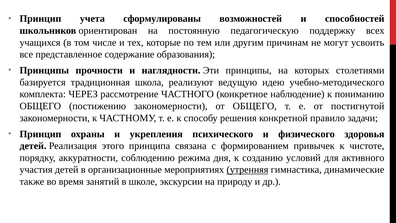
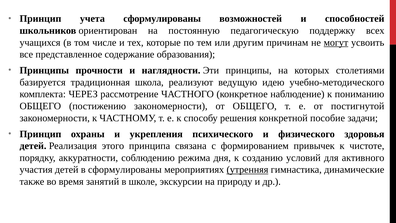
могут underline: none -> present (336, 42)
правило: правило -> пособие (328, 118)
в организационные: организационные -> сформулированы (125, 170)
